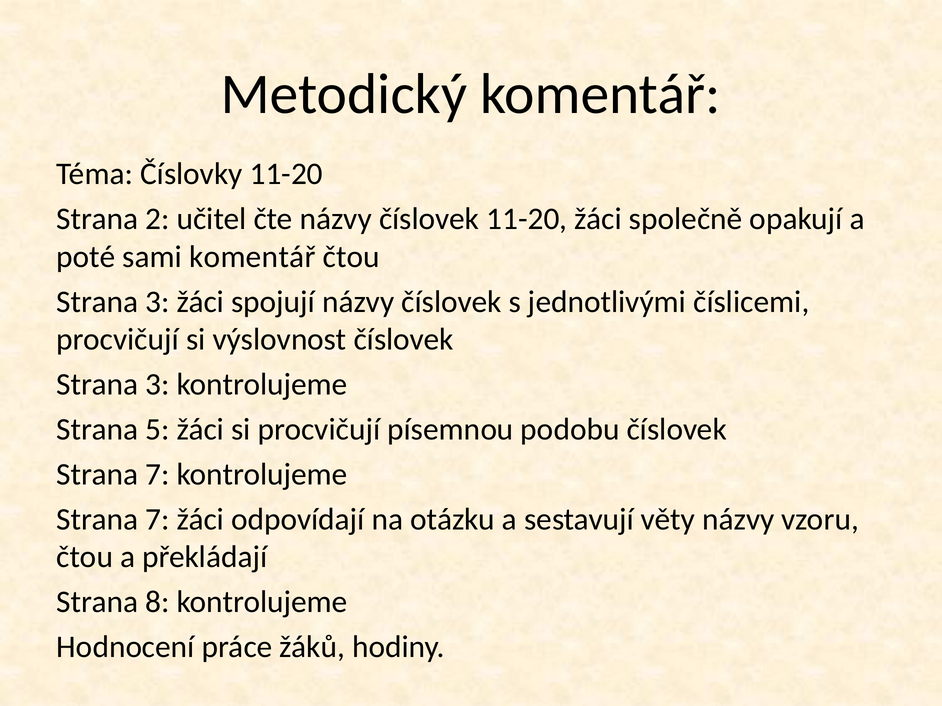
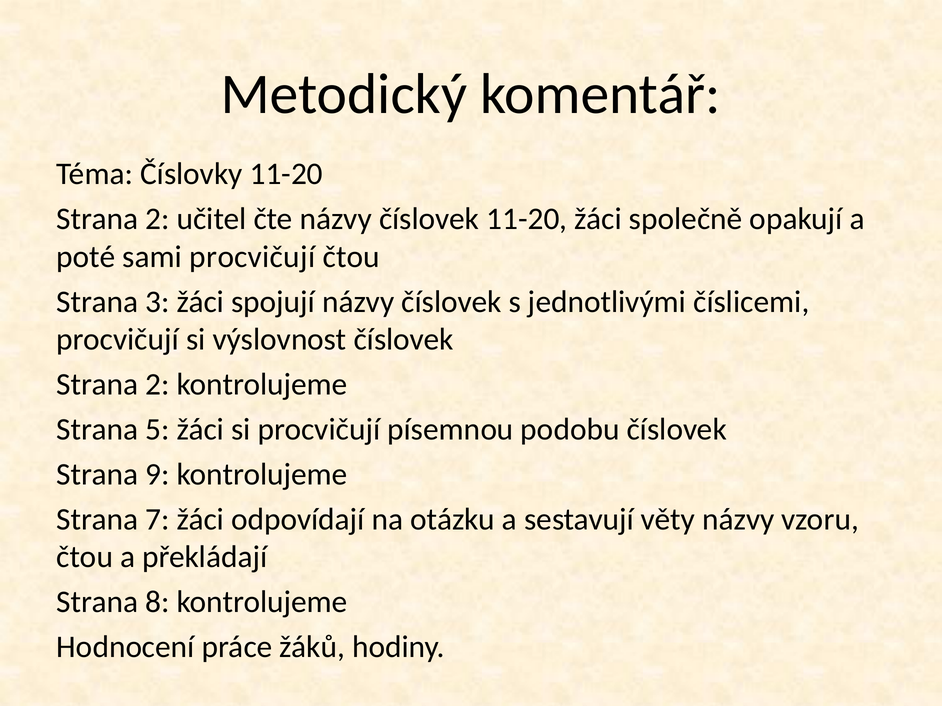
sami komentář: komentář -> procvičují (252, 257)
3: 3 -> 2 (157, 385)
7: 7 -> 9 (157, 475)
